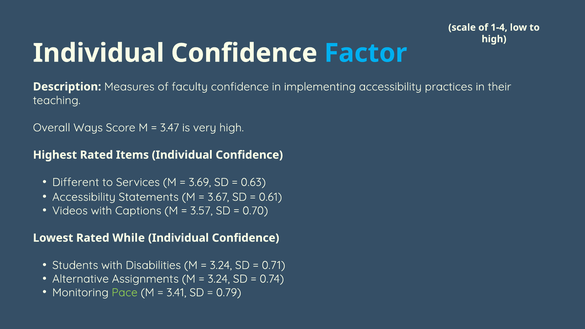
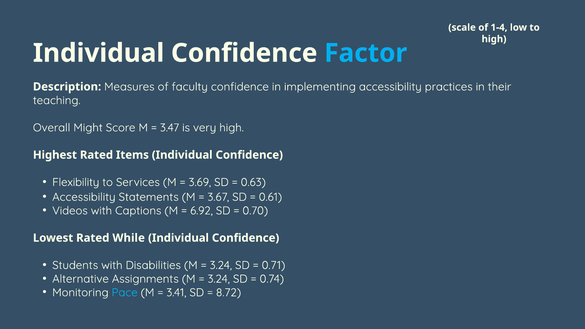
Ways: Ways -> Might (88, 128)
Different: Different -> Flexibility (76, 182)
3.57: 3.57 -> 6.92 (201, 211)
Pace colour: light green -> light blue (125, 293)
0.79: 0.79 -> 8.72 (229, 293)
